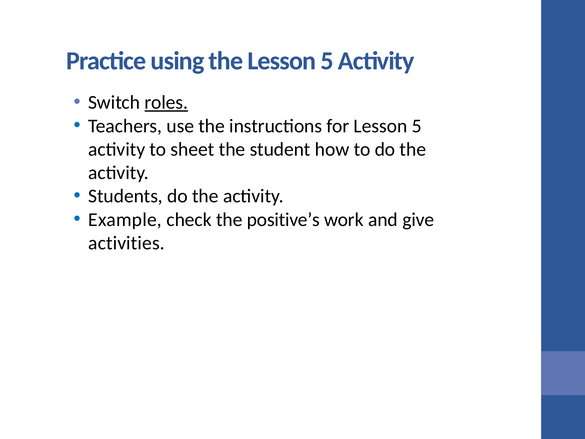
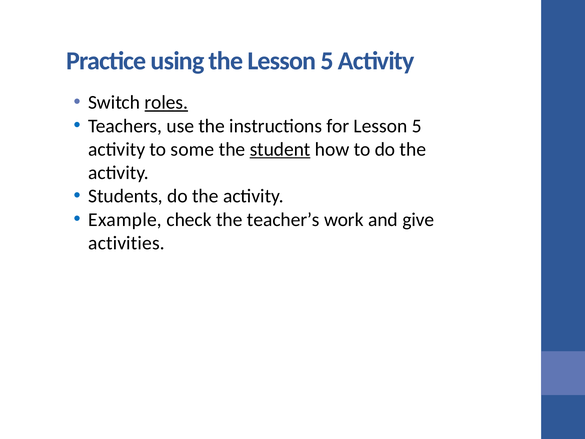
sheet: sheet -> some (192, 149)
student underline: none -> present (280, 149)
positive’s: positive’s -> teacher’s (283, 219)
